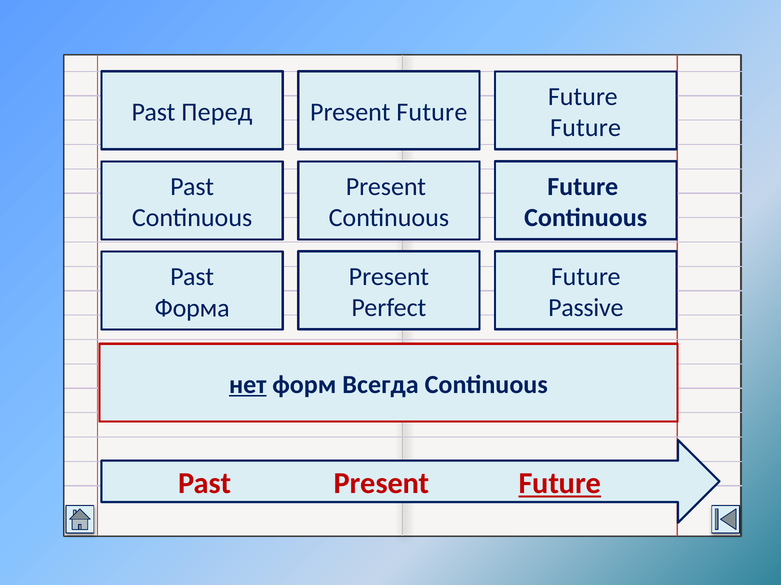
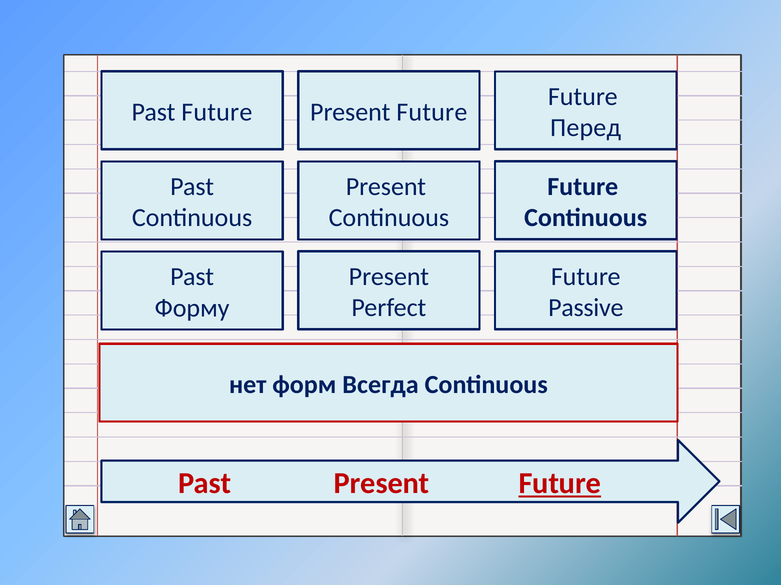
Past Перед: Перед -> Future (217, 112)
Future: Future -> Перед (586, 128)
Форма: Форма -> Форму (192, 308)
нет underline: present -> none (248, 385)
